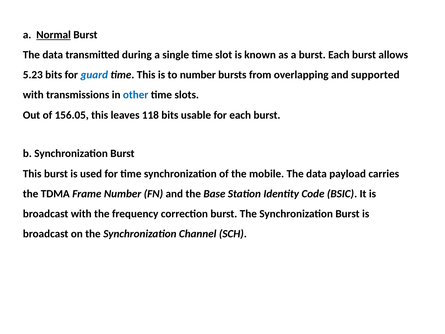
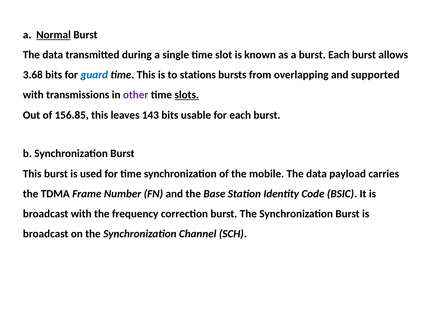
5.23: 5.23 -> 3.68 (33, 75)
to number: number -> stations (198, 75)
other colour: blue -> purple (136, 95)
slots underline: none -> present (187, 95)
156.05: 156.05 -> 156.85 (72, 115)
118: 118 -> 143 (150, 115)
